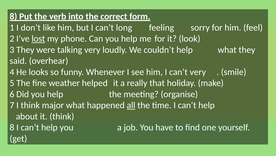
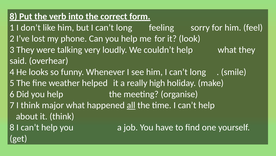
lost underline: present -> none (38, 39)
him I can’t very: very -> long (198, 72)
that: that -> high (157, 83)
